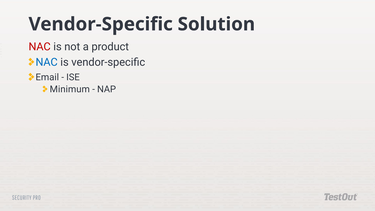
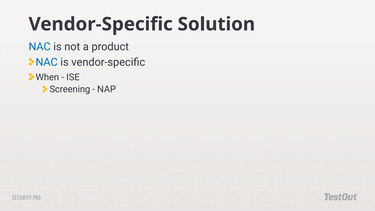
NAC colour: red -> blue (40, 47)
Email: Email -> When (47, 77)
Minimum: Minimum -> Screening (70, 89)
